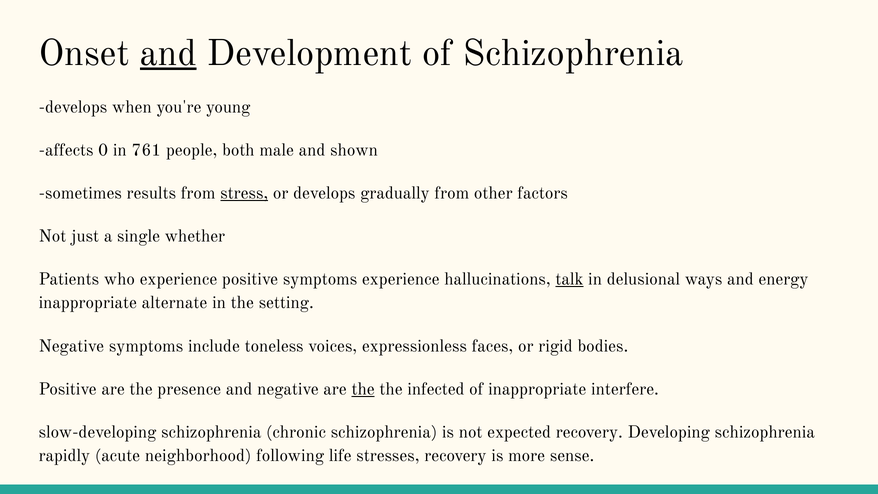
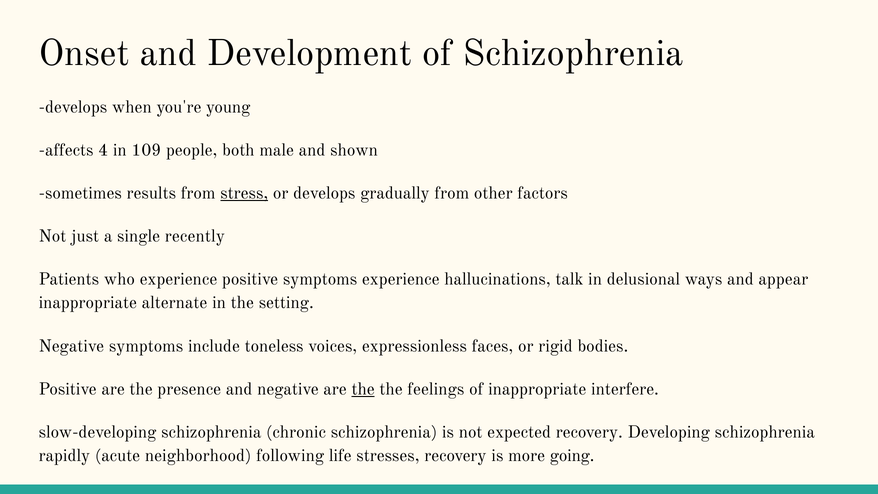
and underline: present -> none (168, 53)
0: 0 -> 4 (103, 150)
761: 761 -> 109 (146, 150)
whether: whether -> recently (195, 236)
talk underline: present -> none (569, 279)
energy: energy -> appear (783, 279)
infected: infected -> feelings (436, 389)
sense: sense -> going (572, 455)
